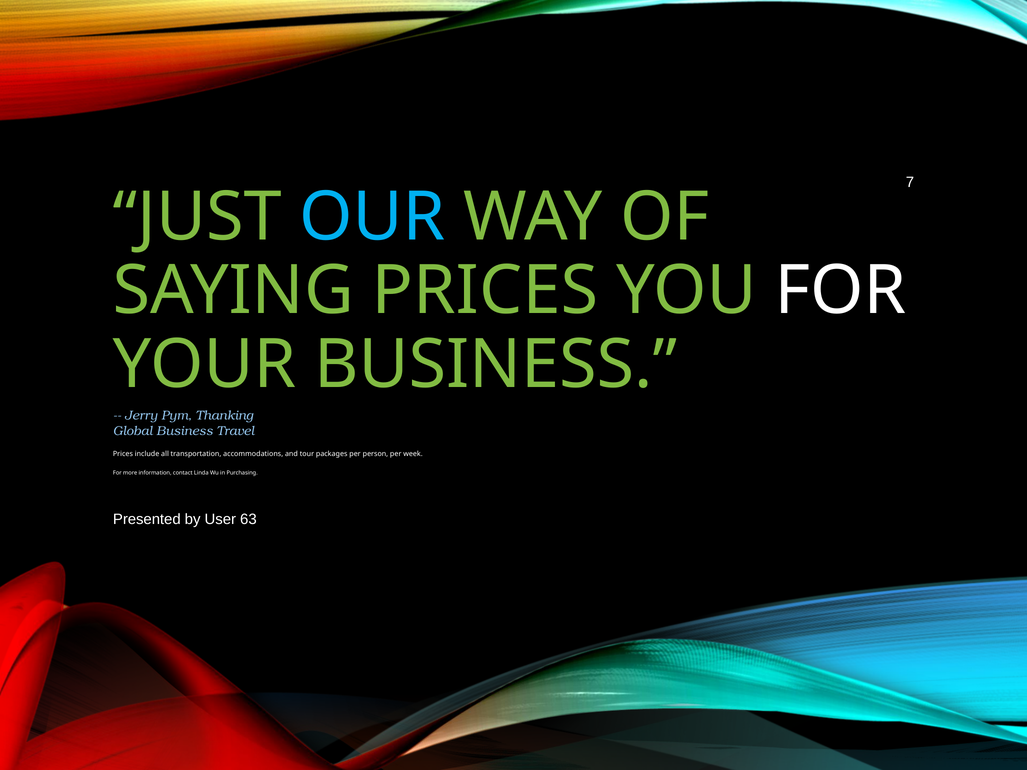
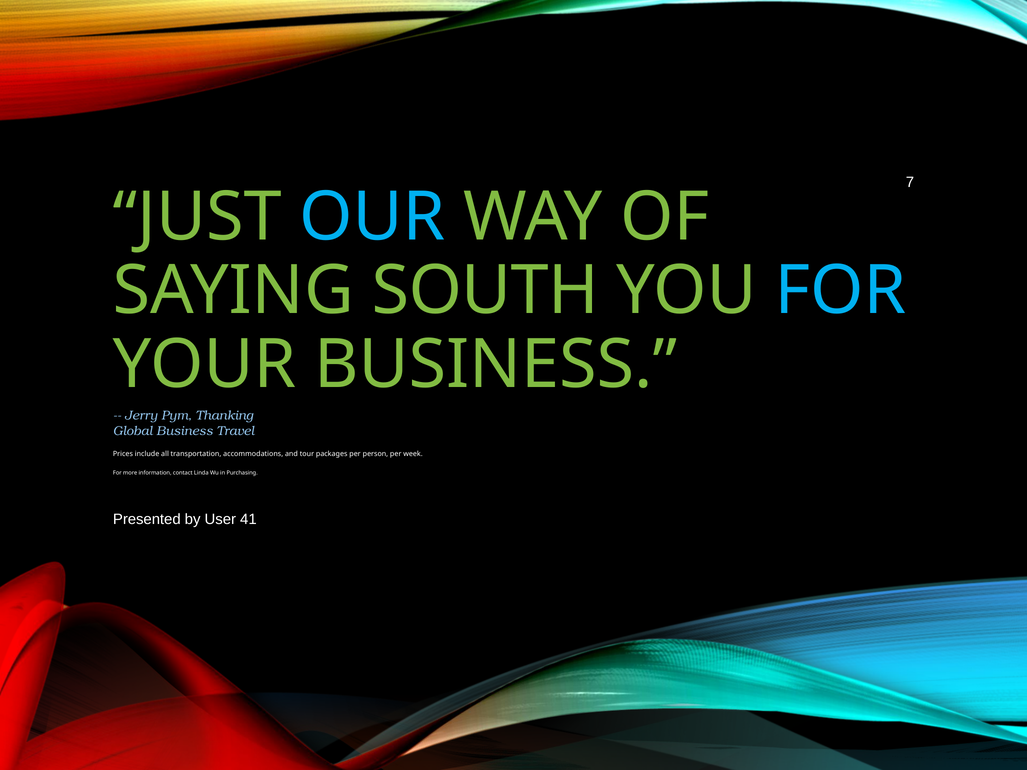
SAYING PRICES: PRICES -> SOUTH (485, 291)
FOR colour: white -> light blue (841, 291)
63: 63 -> 41 (248, 520)
